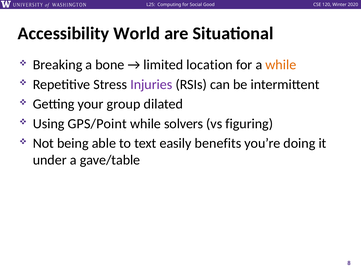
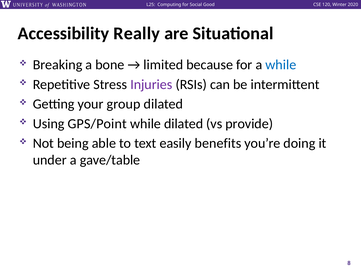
World: World -> Really (137, 33)
location: location -> because (210, 65)
while colour: orange -> blue (281, 65)
while solvers: solvers -> dilated (184, 124)
figuring: figuring -> provide (249, 124)
